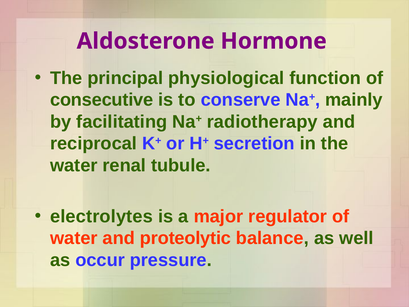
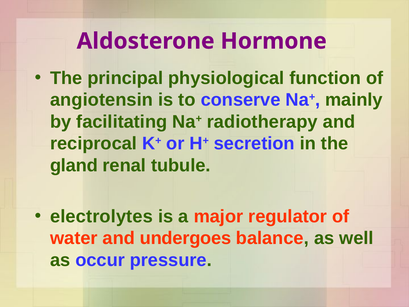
consecutive: consecutive -> angiotensin (102, 100)
water: water -> gland (74, 165)
proteolytic: proteolytic -> undergoes (186, 238)
